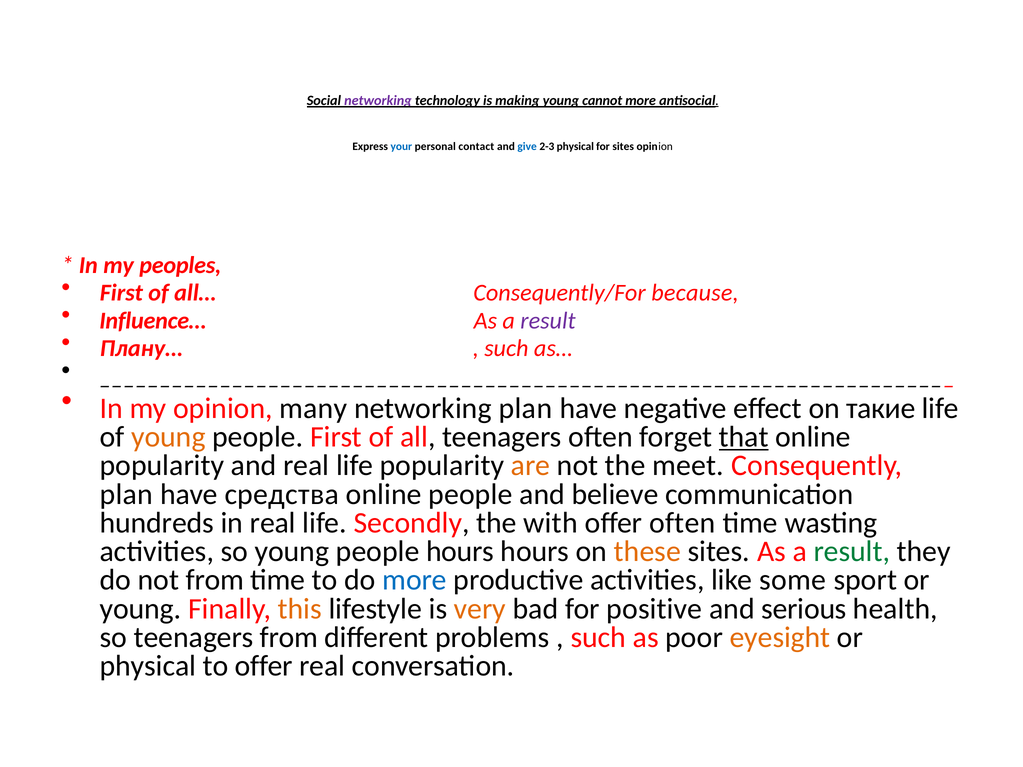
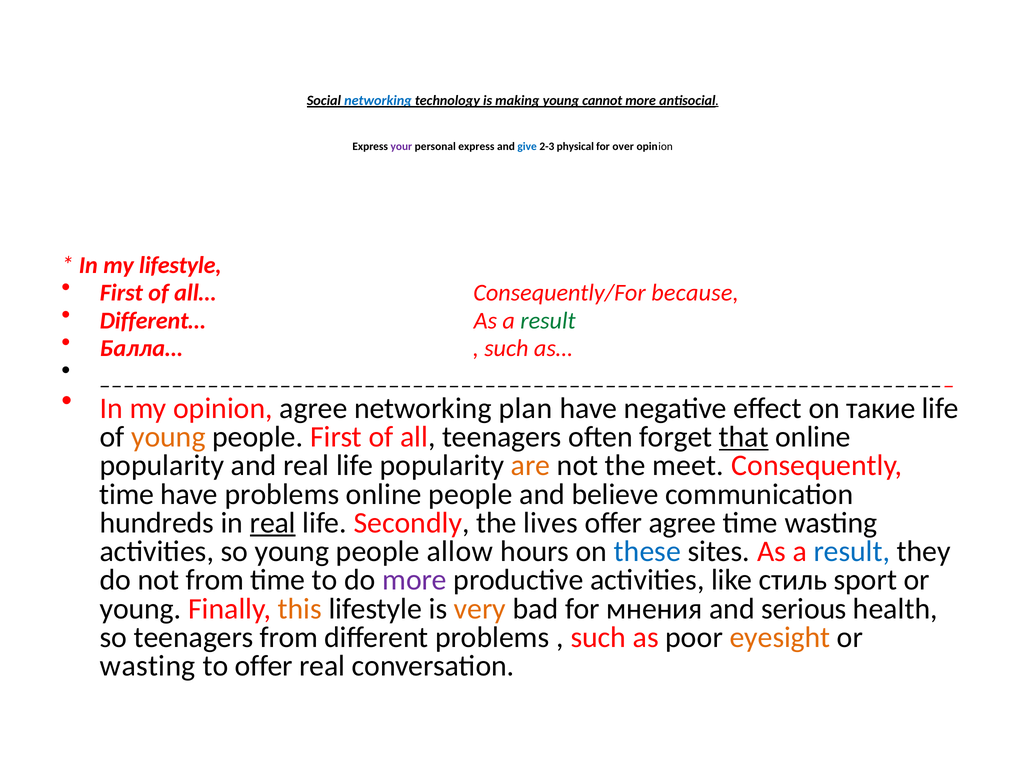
networking colour: purple -> blue (378, 101)
your colour: blue -> purple (401, 146)
personal contact: contact -> express (476, 146)
for sites: sites -> over (623, 146)
my peoples: peoples -> lifestyle (180, 265)
Influence…: Influence… -> Different… (153, 321)
result colour: purple -> green (548, 321)
Плану…: Плану… -> Балла… (141, 349)
opinion many: many -> agree (313, 408)
plan: plan -> time (127, 494)
have средства: средства -> problems (282, 494)
real underline: none -> present (273, 523)
with: with -> lives (551, 523)
offer often: often -> agree (683, 523)
people hours: hours -> allow (460, 552)
these colour: orange -> blue (647, 552)
result colour: green -> blue (852, 552)
more colour: blue -> purple (415, 580)
some: some -> стиль (793, 580)
positive: positive -> мнения (654, 609)
physical: physical -> wasting (148, 666)
